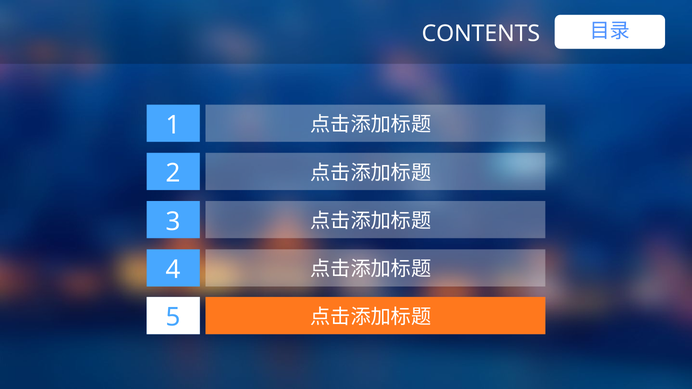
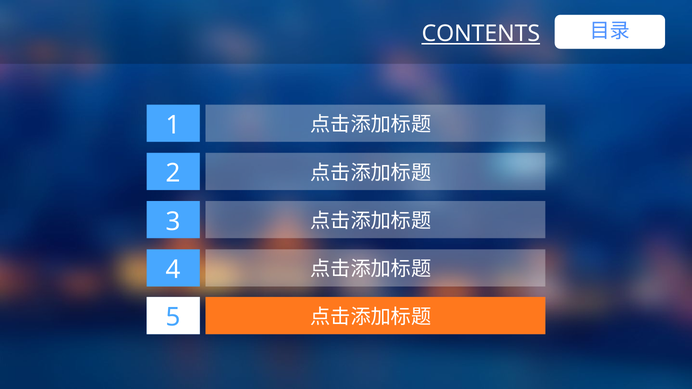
CONTENTS underline: none -> present (481, 34)
